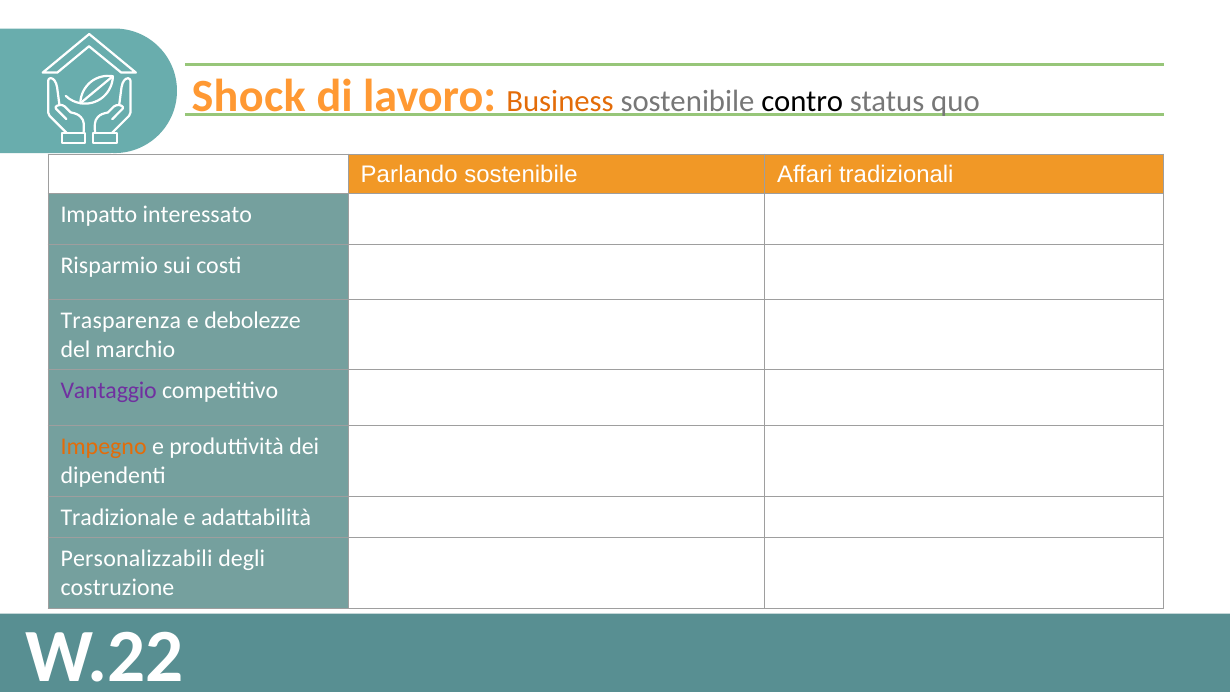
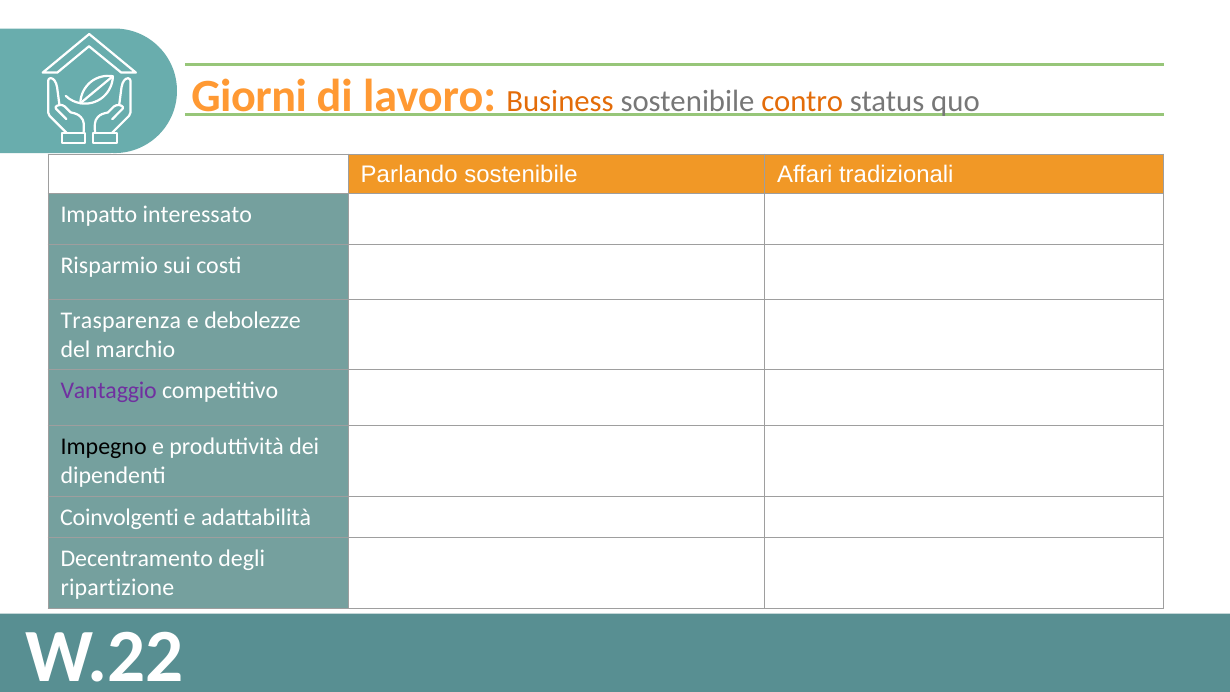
Shock: Shock -> Giorni (249, 97)
contro colour: black -> orange (802, 102)
Impegno colour: orange -> black (104, 446)
Tradizionale: Tradizionale -> Coinvolgenti (120, 517)
Personalizzabili: Personalizzabili -> Decentramento (137, 558)
costruzione: costruzione -> ripartizione (117, 588)
